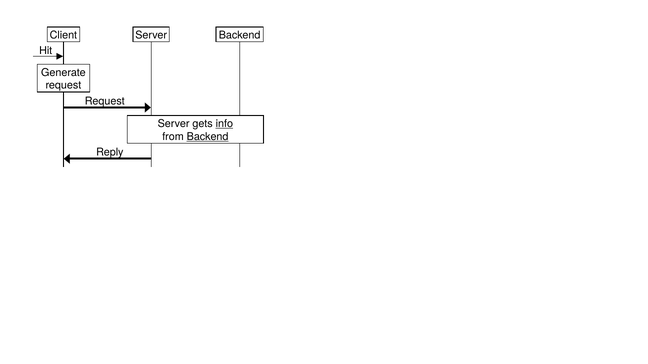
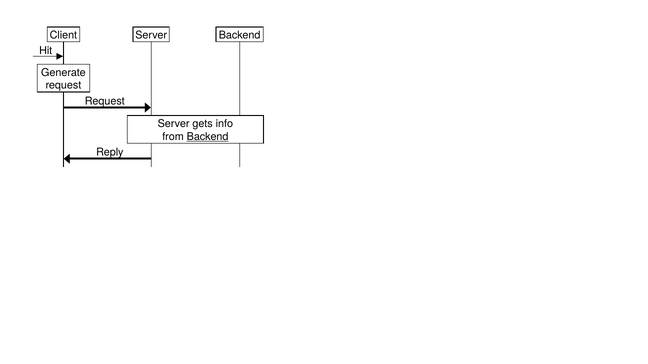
info underline: present -> none (224, 124)
